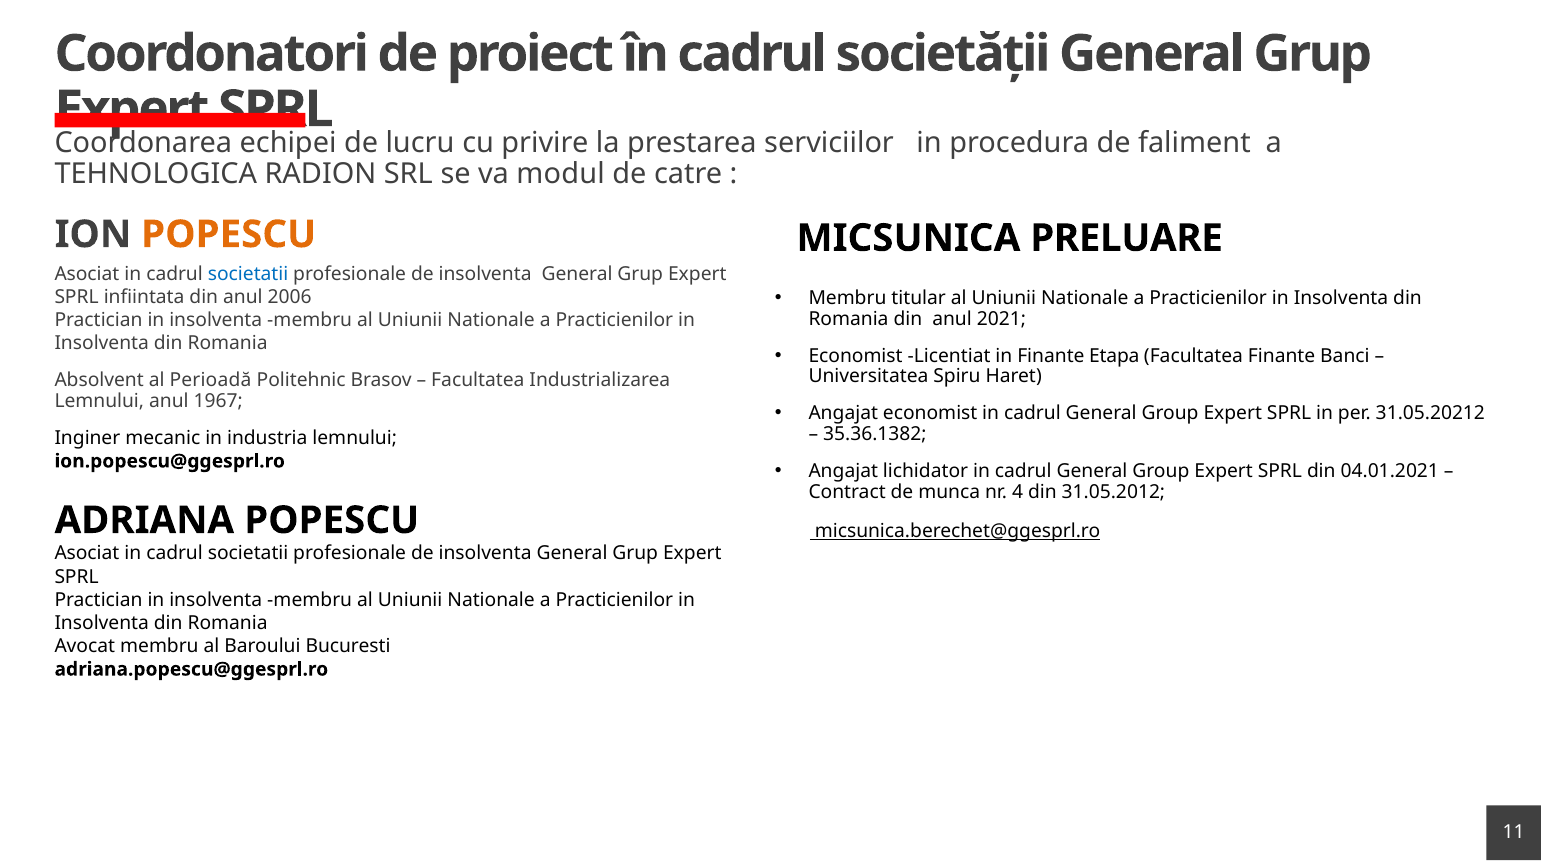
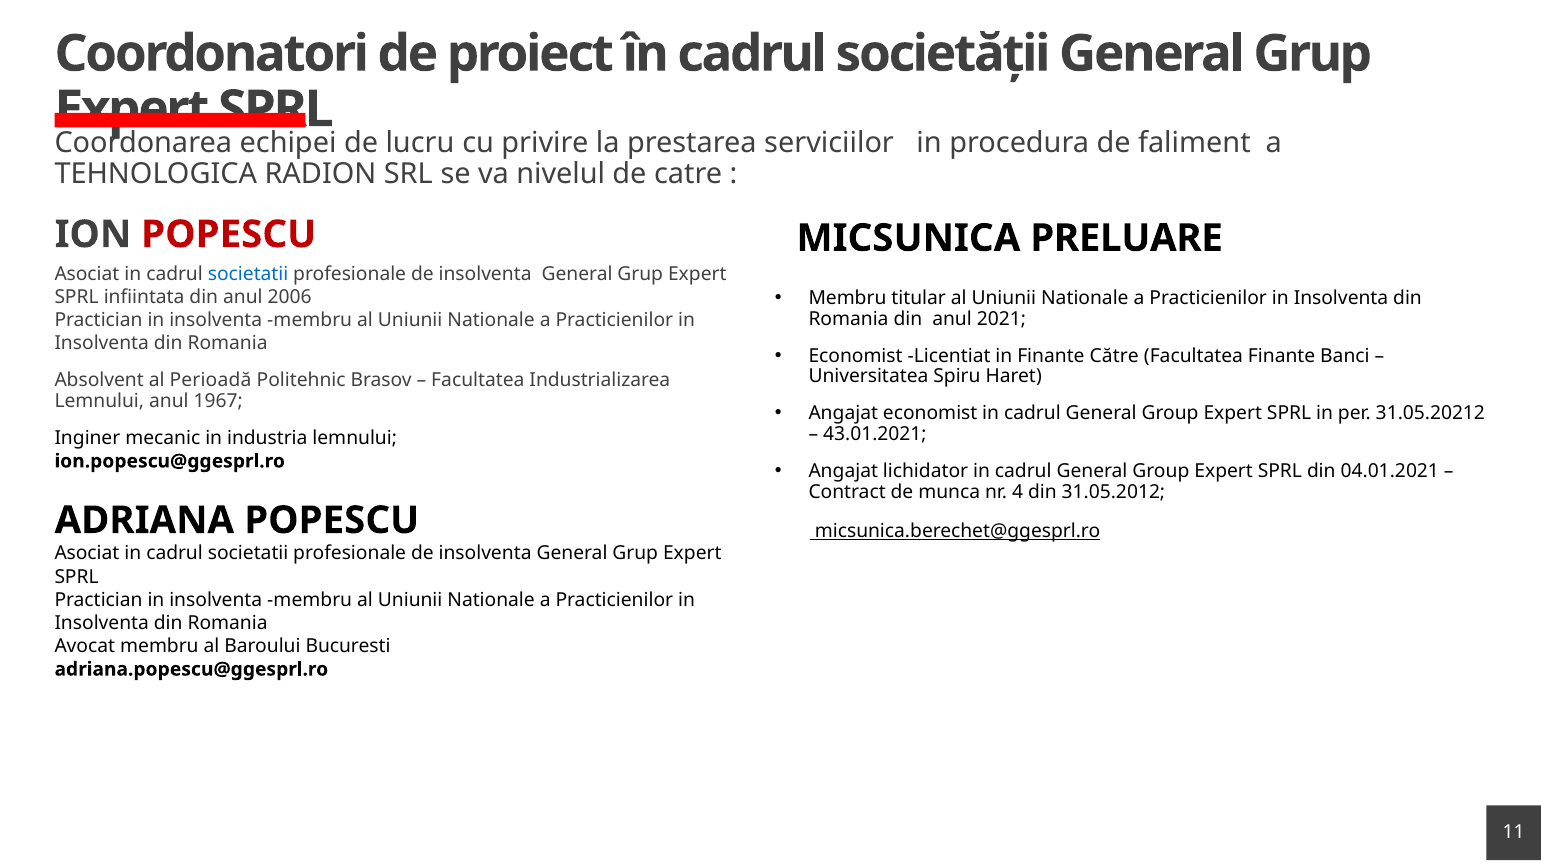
modul: modul -> nivelul (561, 174)
POPESCU colour: orange -> red (229, 234)
Etapa: Etapa -> Către (1114, 356)
35.36.1382: 35.36.1382 -> 43.01.2021 (875, 434)
